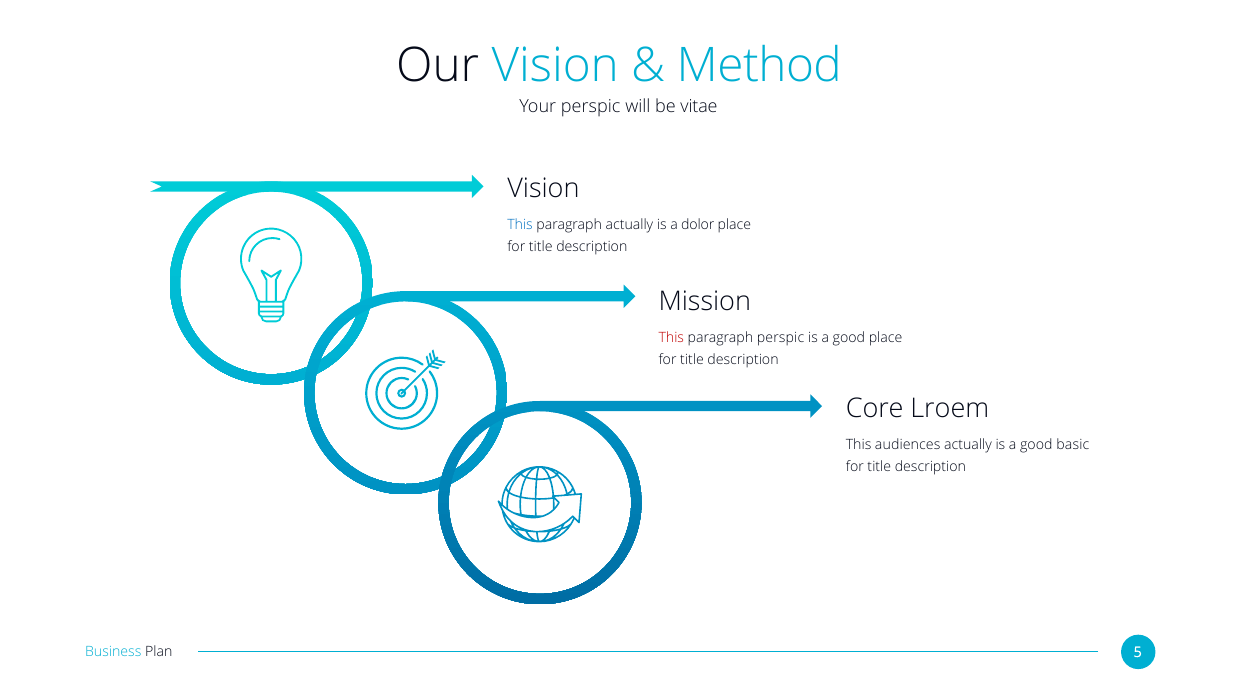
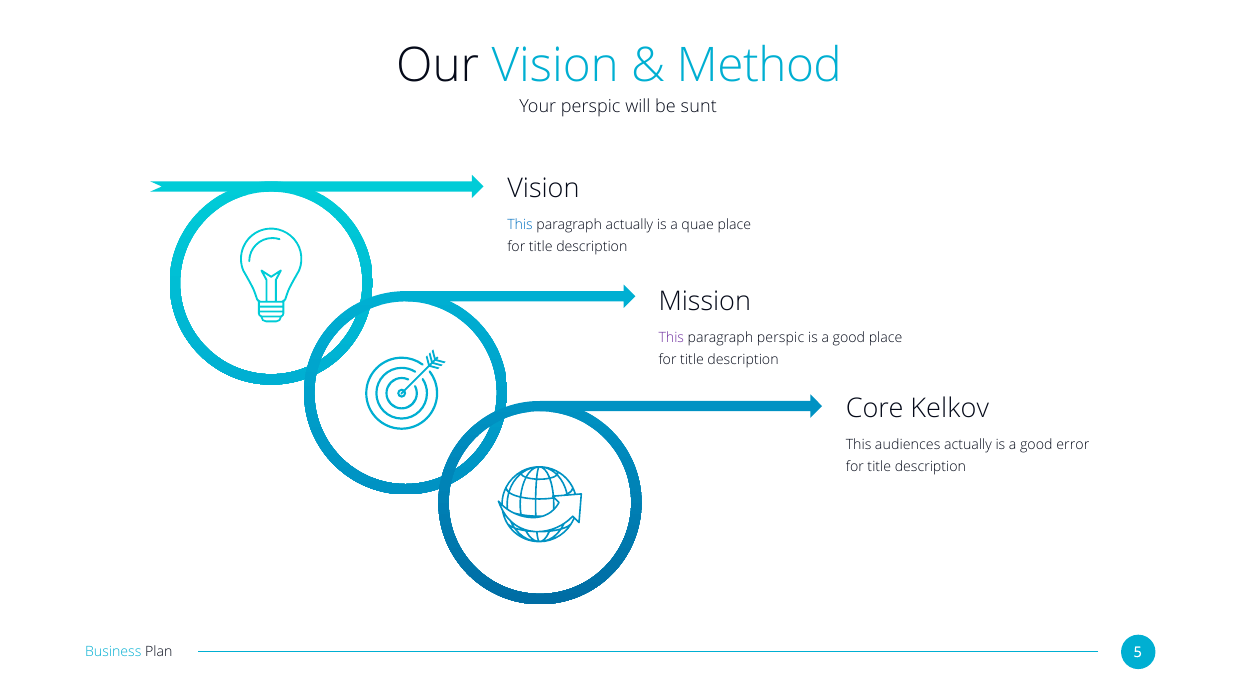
vitae: vitae -> sunt (699, 106)
dolor: dolor -> quae (698, 224)
This colour: red -> purple (671, 337)
Lroem: Lroem -> Kelkov (950, 409)
basic: basic -> error (1073, 445)
